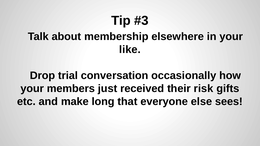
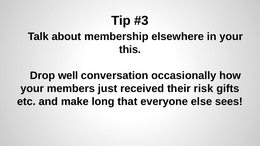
like: like -> this (130, 50)
trial: trial -> well (68, 76)
